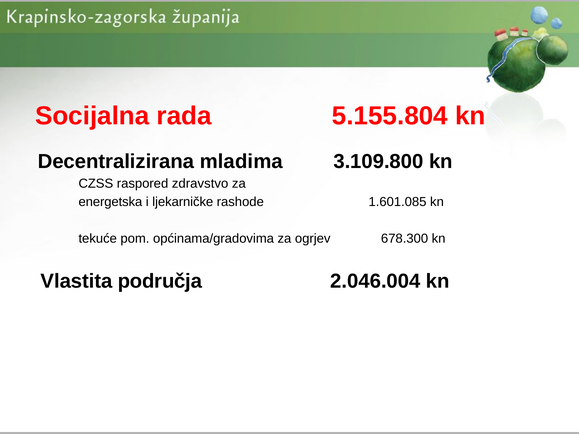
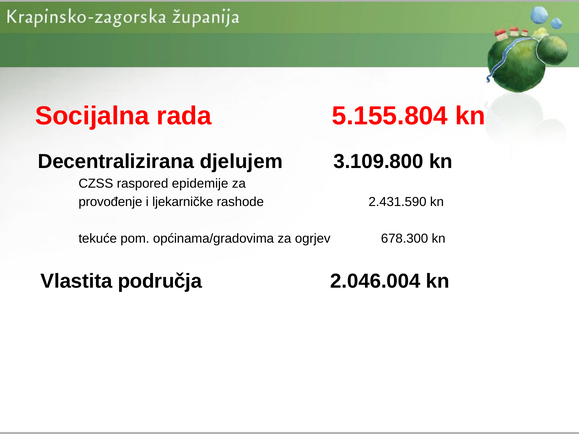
mladima: mladima -> djelujem (241, 162)
zdravstvo: zdravstvo -> epidemije (200, 184)
energetska: energetska -> provođenje (110, 202)
1.601.085: 1.601.085 -> 2.431.590 (398, 202)
